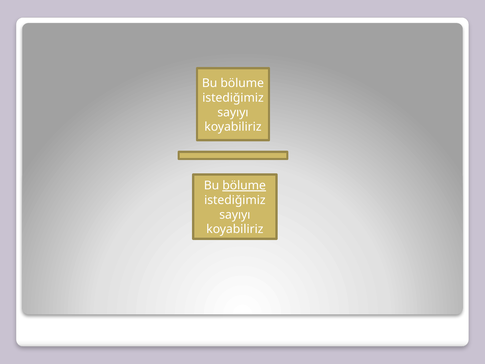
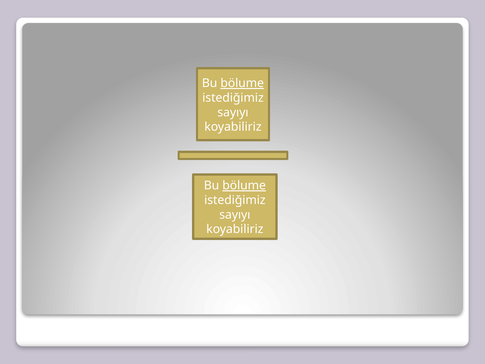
bölume underline: none -> present (242, 83)
